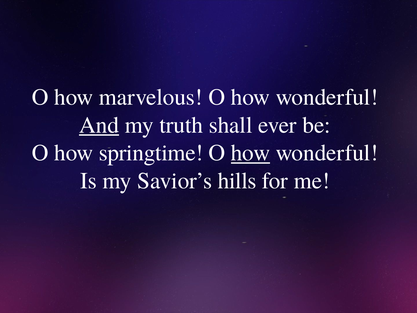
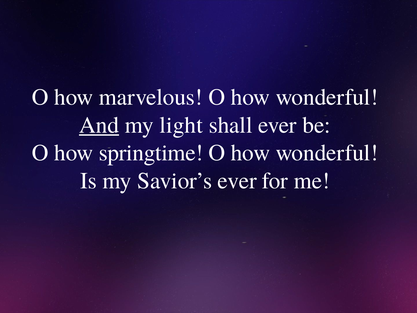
truth: truth -> light (181, 125)
how underline: present -> none (251, 153)
Savior’s hills: hills -> ever (237, 181)
